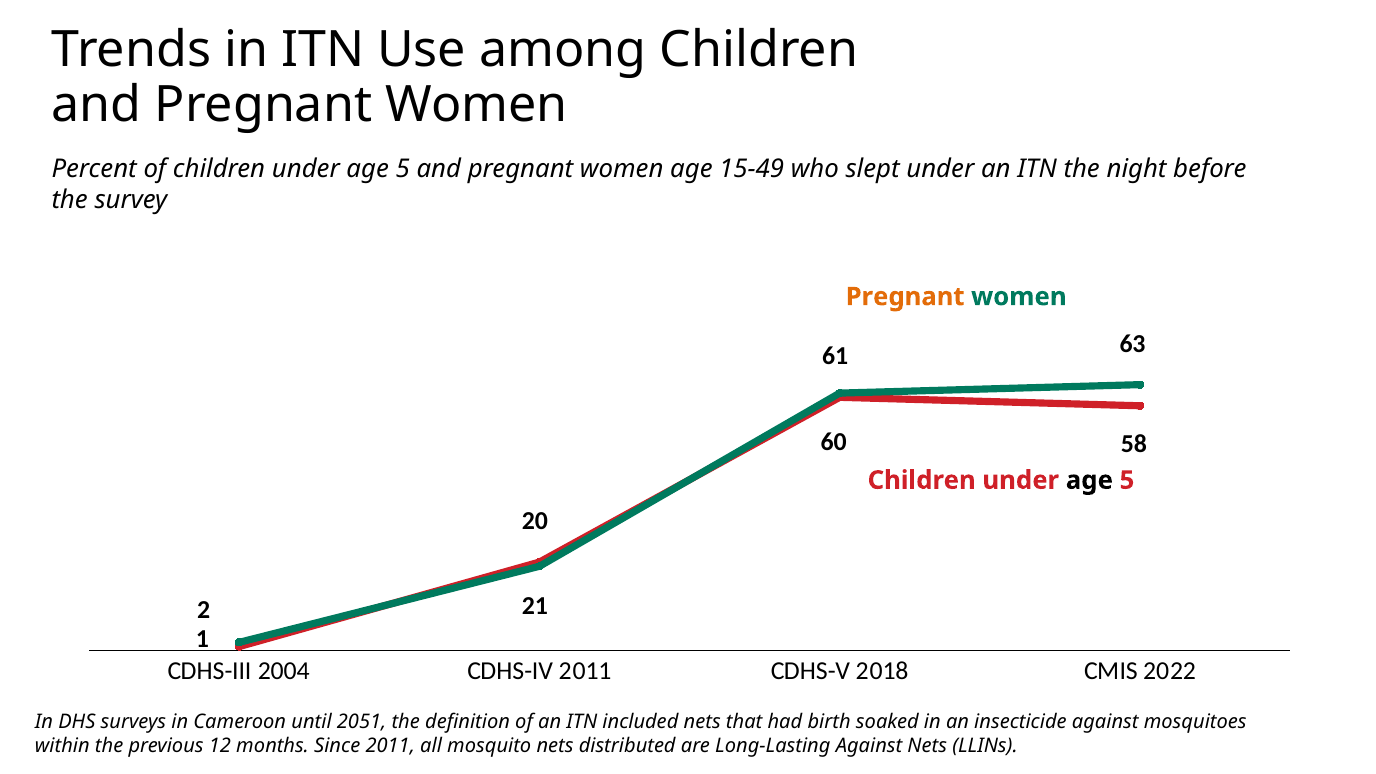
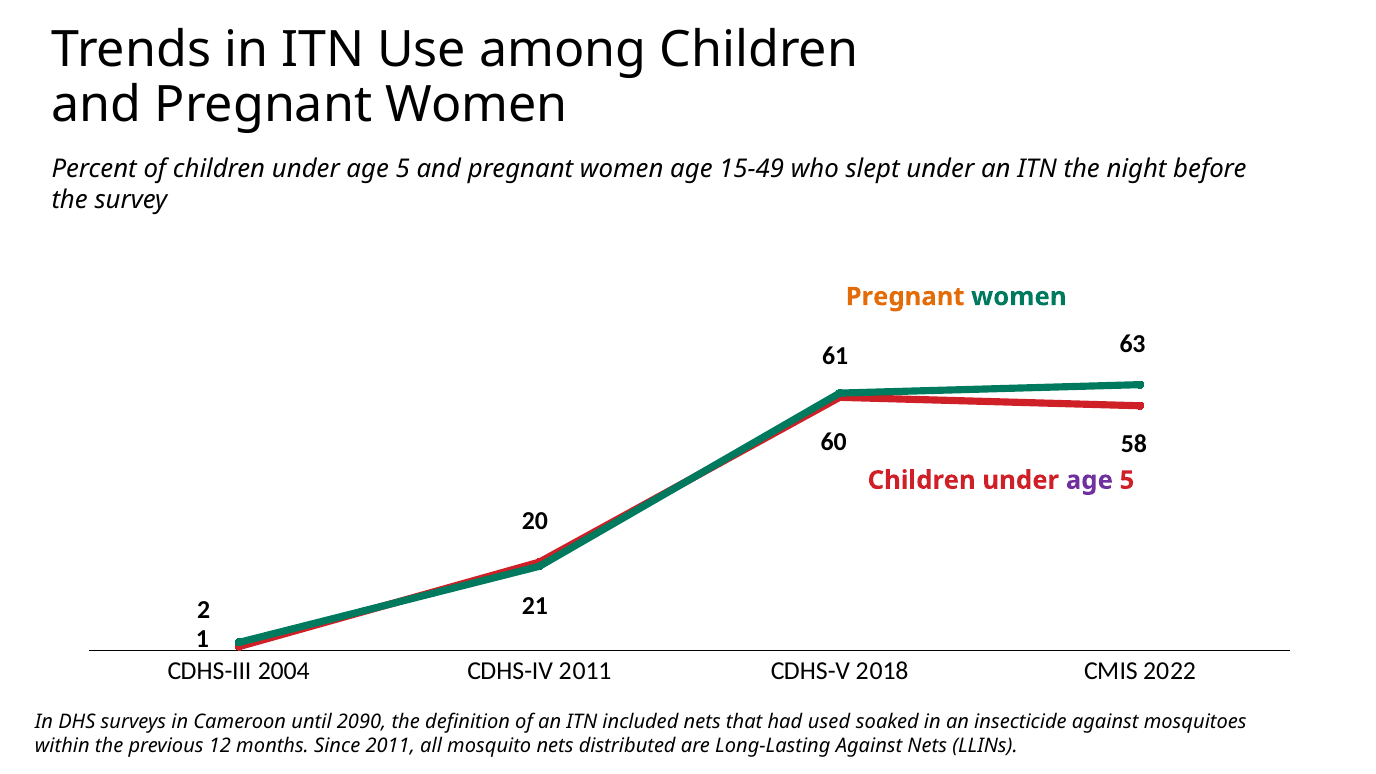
age colour: black -> purple (1089, 480)
2051: 2051 -> 2090 (362, 722)
birth: birth -> used (829, 722)
